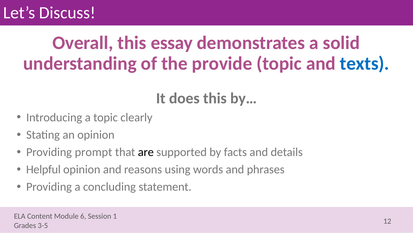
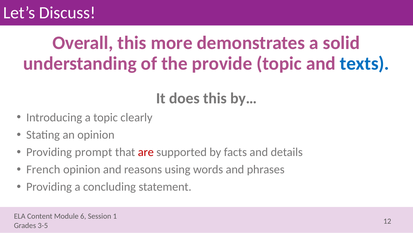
essay: essay -> more (172, 43)
are colour: black -> red (146, 152)
Helpful: Helpful -> French (43, 169)
